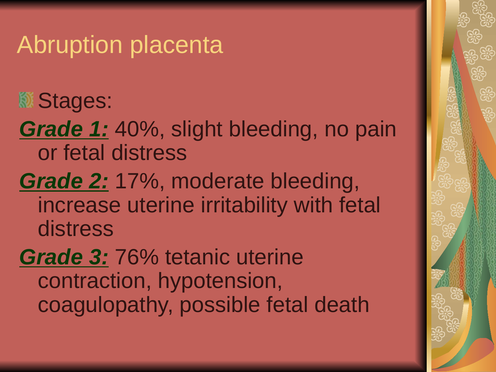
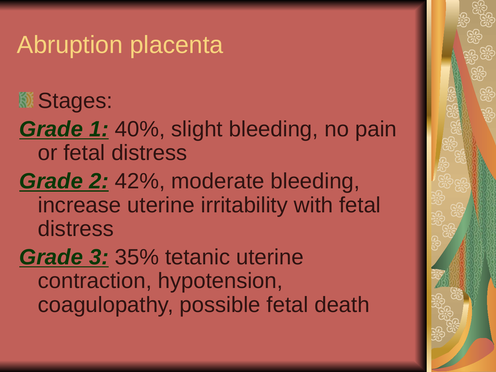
17%: 17% -> 42% (140, 181)
76%: 76% -> 35% (137, 257)
